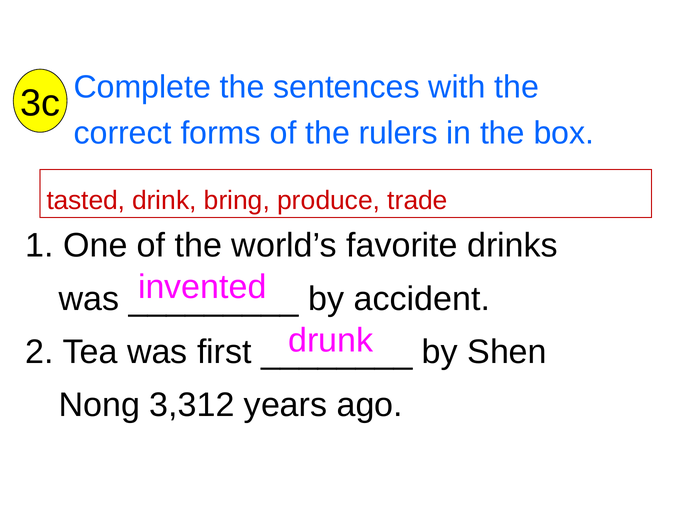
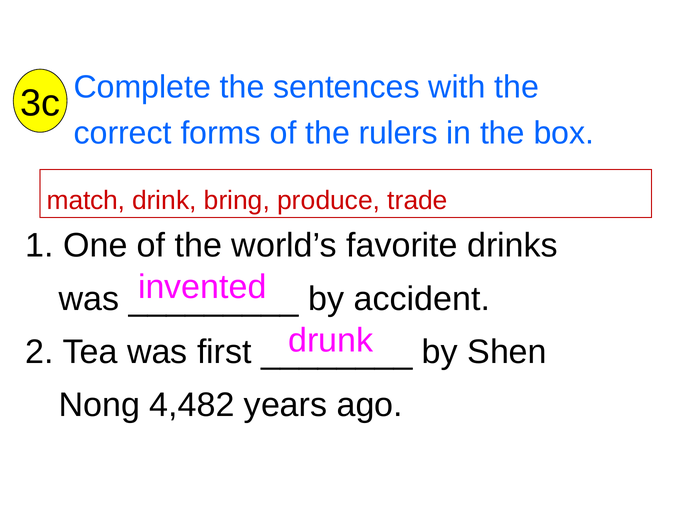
tasted: tasted -> match (86, 200)
3,312: 3,312 -> 4,482 (192, 405)
